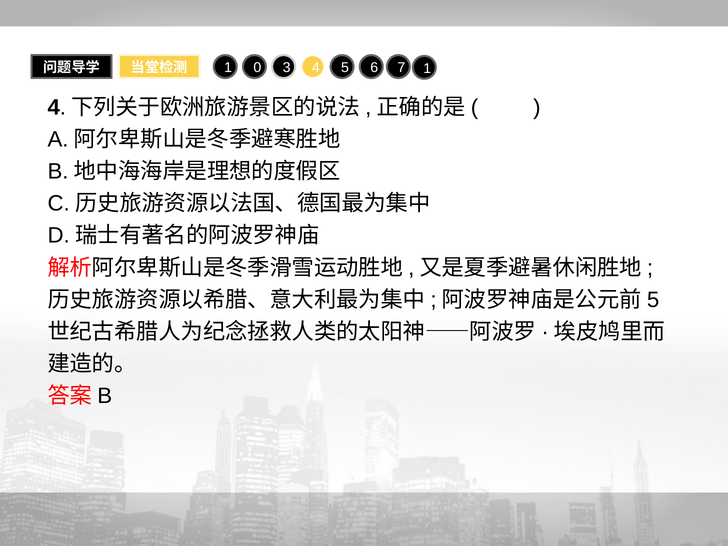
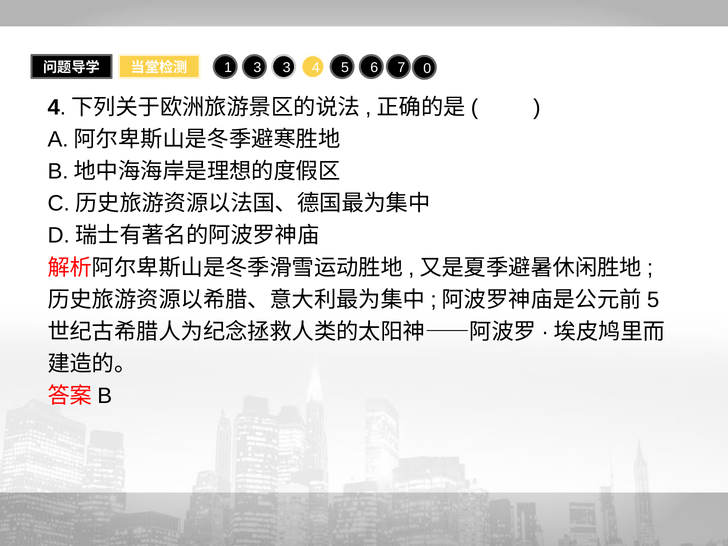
7 1: 1 -> 0 (427, 68)
1 0: 0 -> 3 (257, 68)
